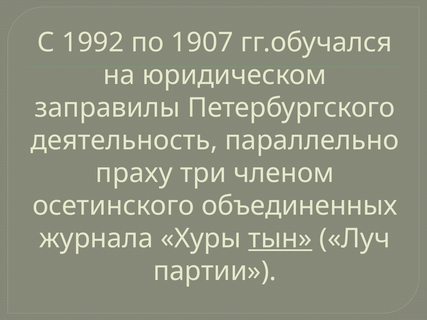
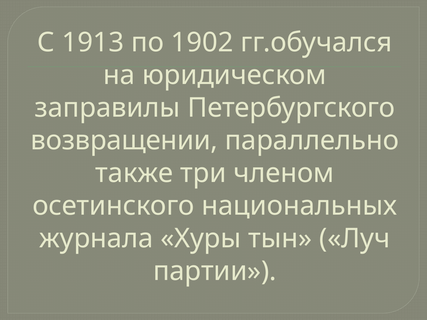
1992: 1992 -> 1913 (93, 42)
1907: 1907 -> 1902 (202, 42)
деятельность: деятельность -> возвращении (124, 141)
праху: праху -> также (134, 173)
объединенных: объединенных -> национальных (299, 206)
тын underline: present -> none (280, 239)
